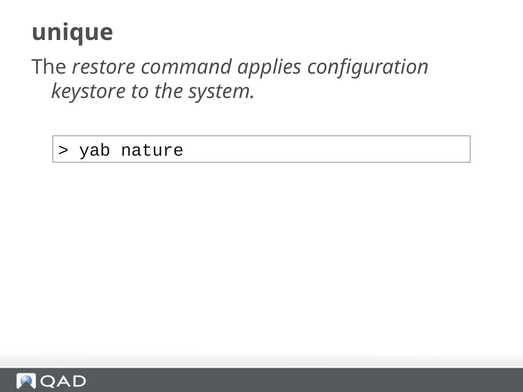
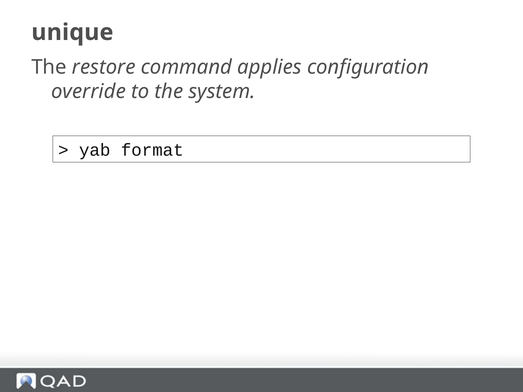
keystore: keystore -> override (88, 92)
nature: nature -> format (152, 150)
